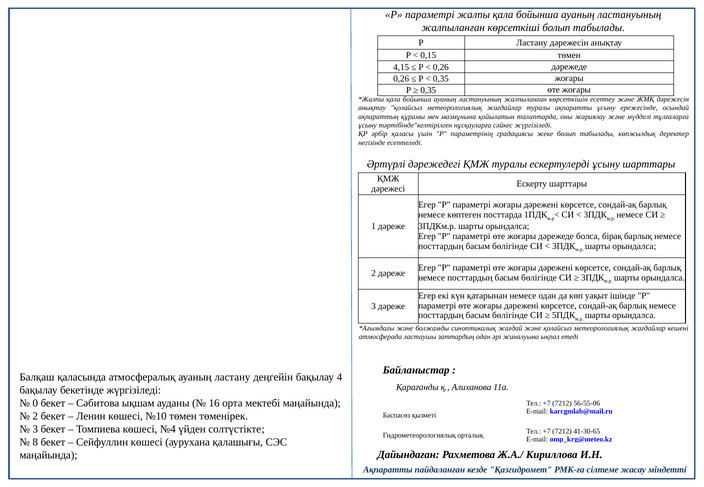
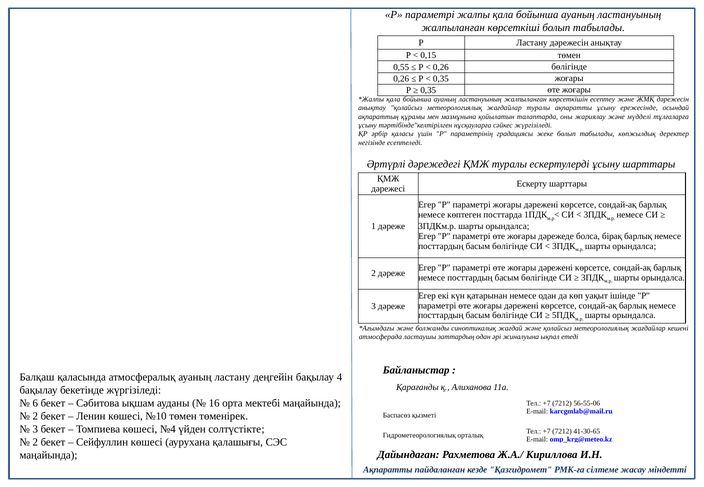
4,15: 4,15 -> 0,55 (401, 67)
0,26 дәрежеде: дәрежеде -> бөлігінде (569, 67)
0: 0 -> 6 (35, 403)
8: 8 -> 2 (35, 442)
